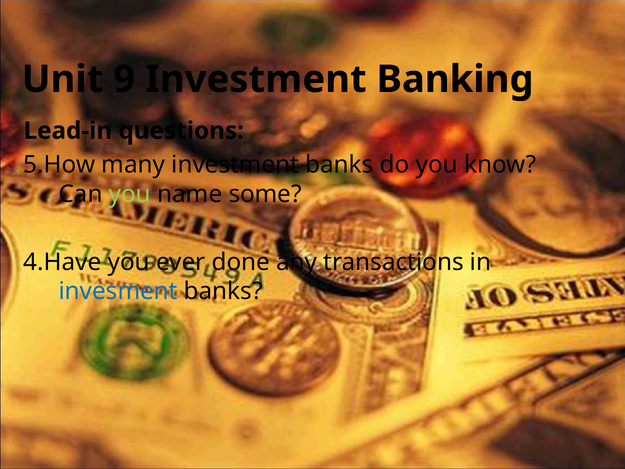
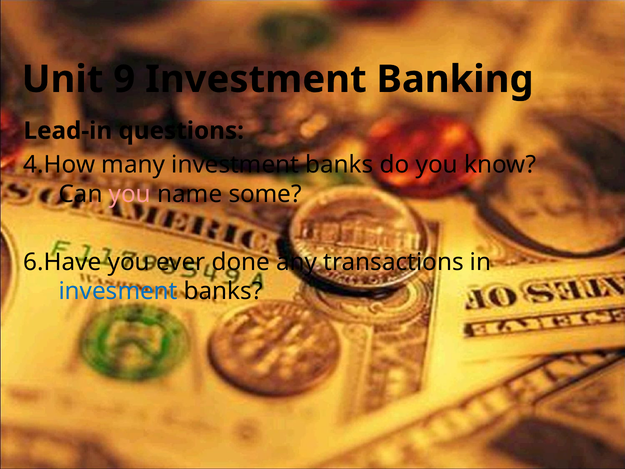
5.How: 5.How -> 4.How (59, 165)
you colour: light green -> pink (130, 194)
4.Have: 4.Have -> 6.Have (63, 262)
